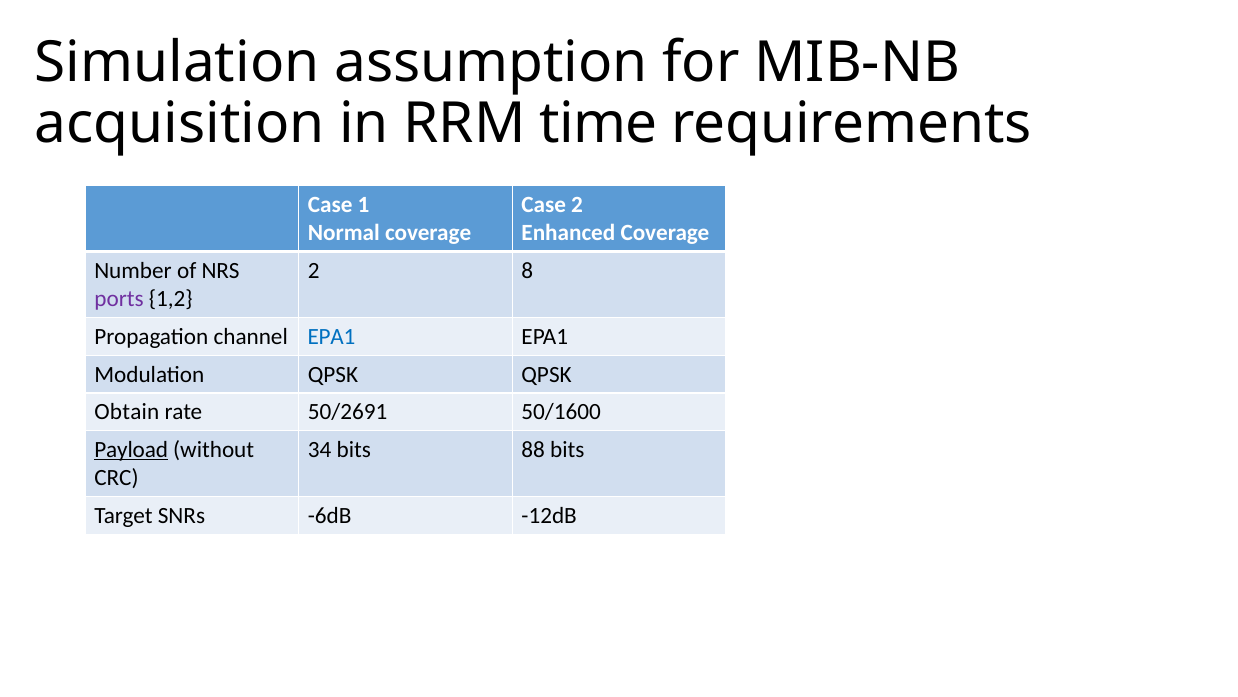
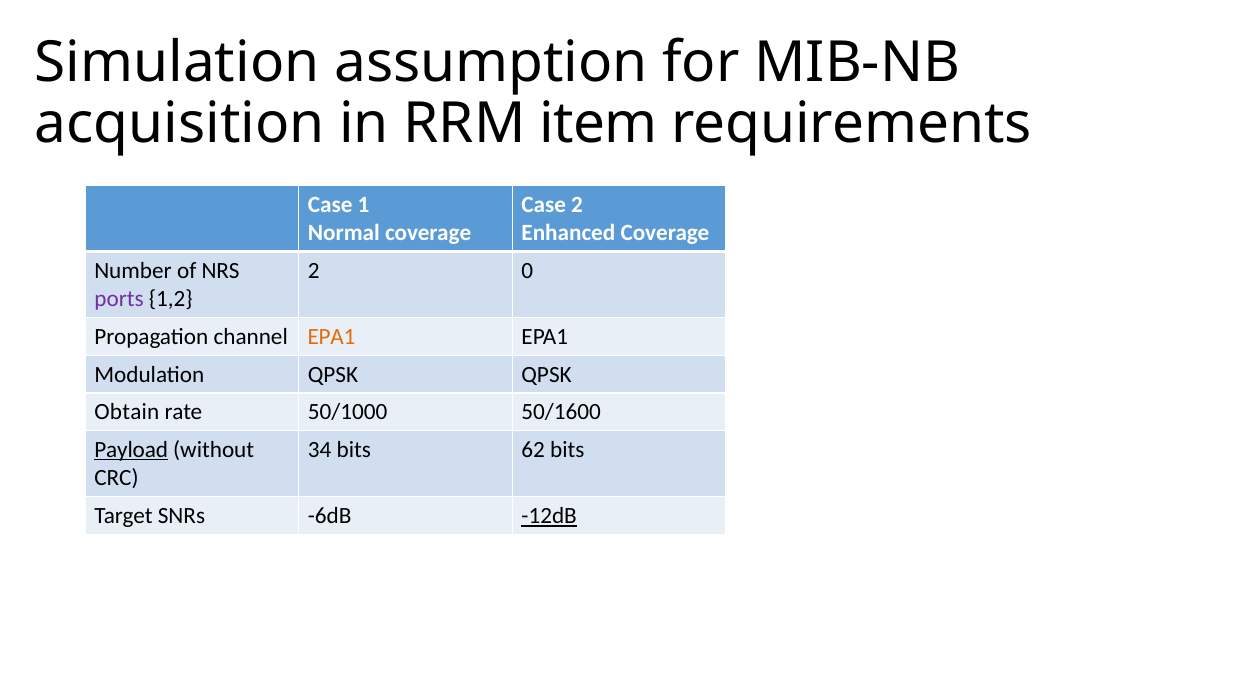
time: time -> item (599, 124)
8: 8 -> 0 (527, 270)
EPA1 colour: blue -> orange (331, 336)
50/2691: 50/2691 -> 50/1000 (348, 412)
88: 88 -> 62 (533, 449)
-12dB underline: none -> present (549, 515)
